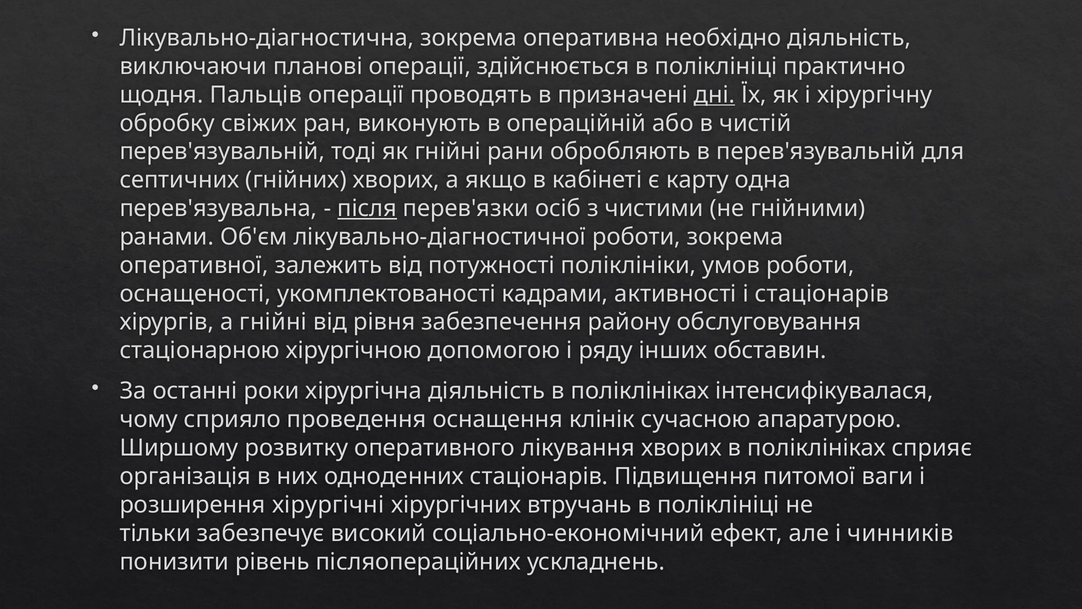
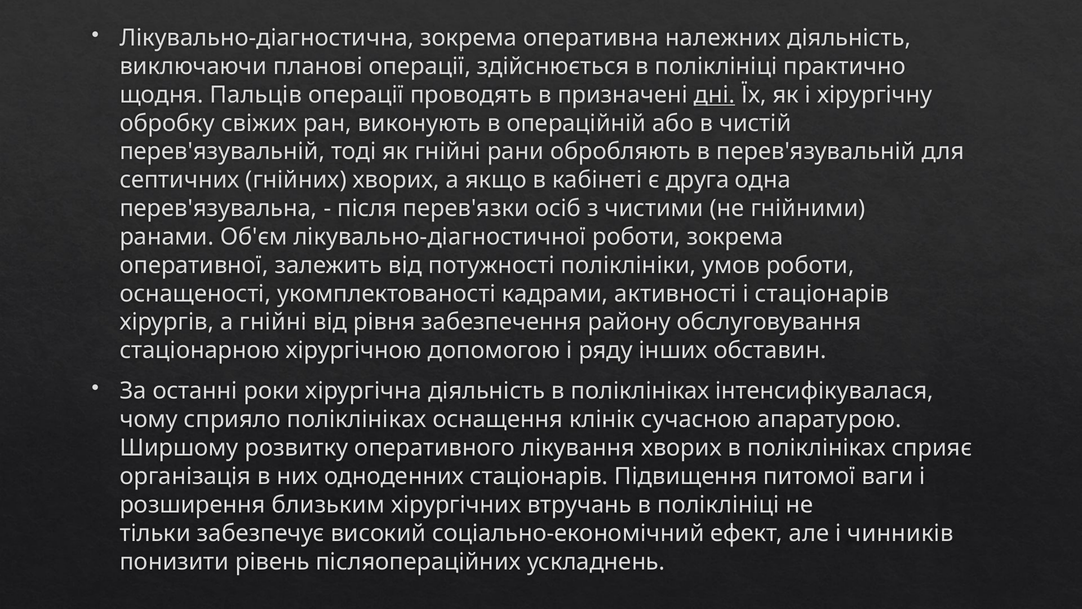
необхідно: необхідно -> належних (723, 38)
карту: карту -> друга (698, 180)
після underline: present -> none (367, 208)
сприяло проведення: проведення -> поліклініках (357, 419)
хірургічні: хірургічні -> близьким (328, 505)
